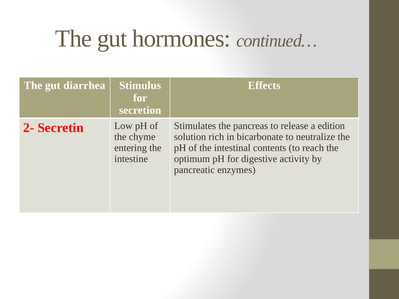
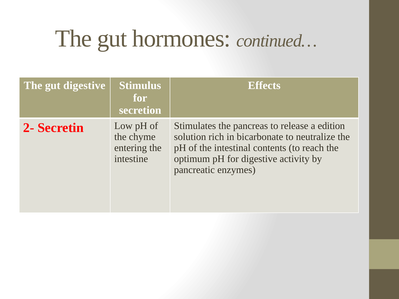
gut diarrhea: diarrhea -> digestive (84, 86)
